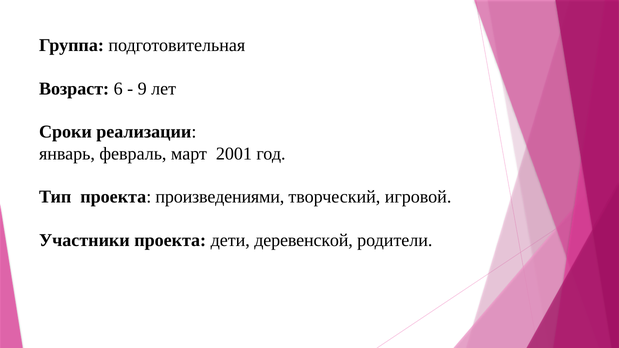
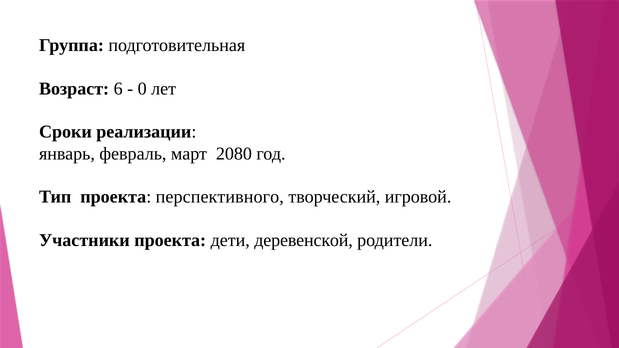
9: 9 -> 0 (142, 89)
2001: 2001 -> 2080 (234, 154)
произведениями: произведениями -> перспективного (220, 197)
